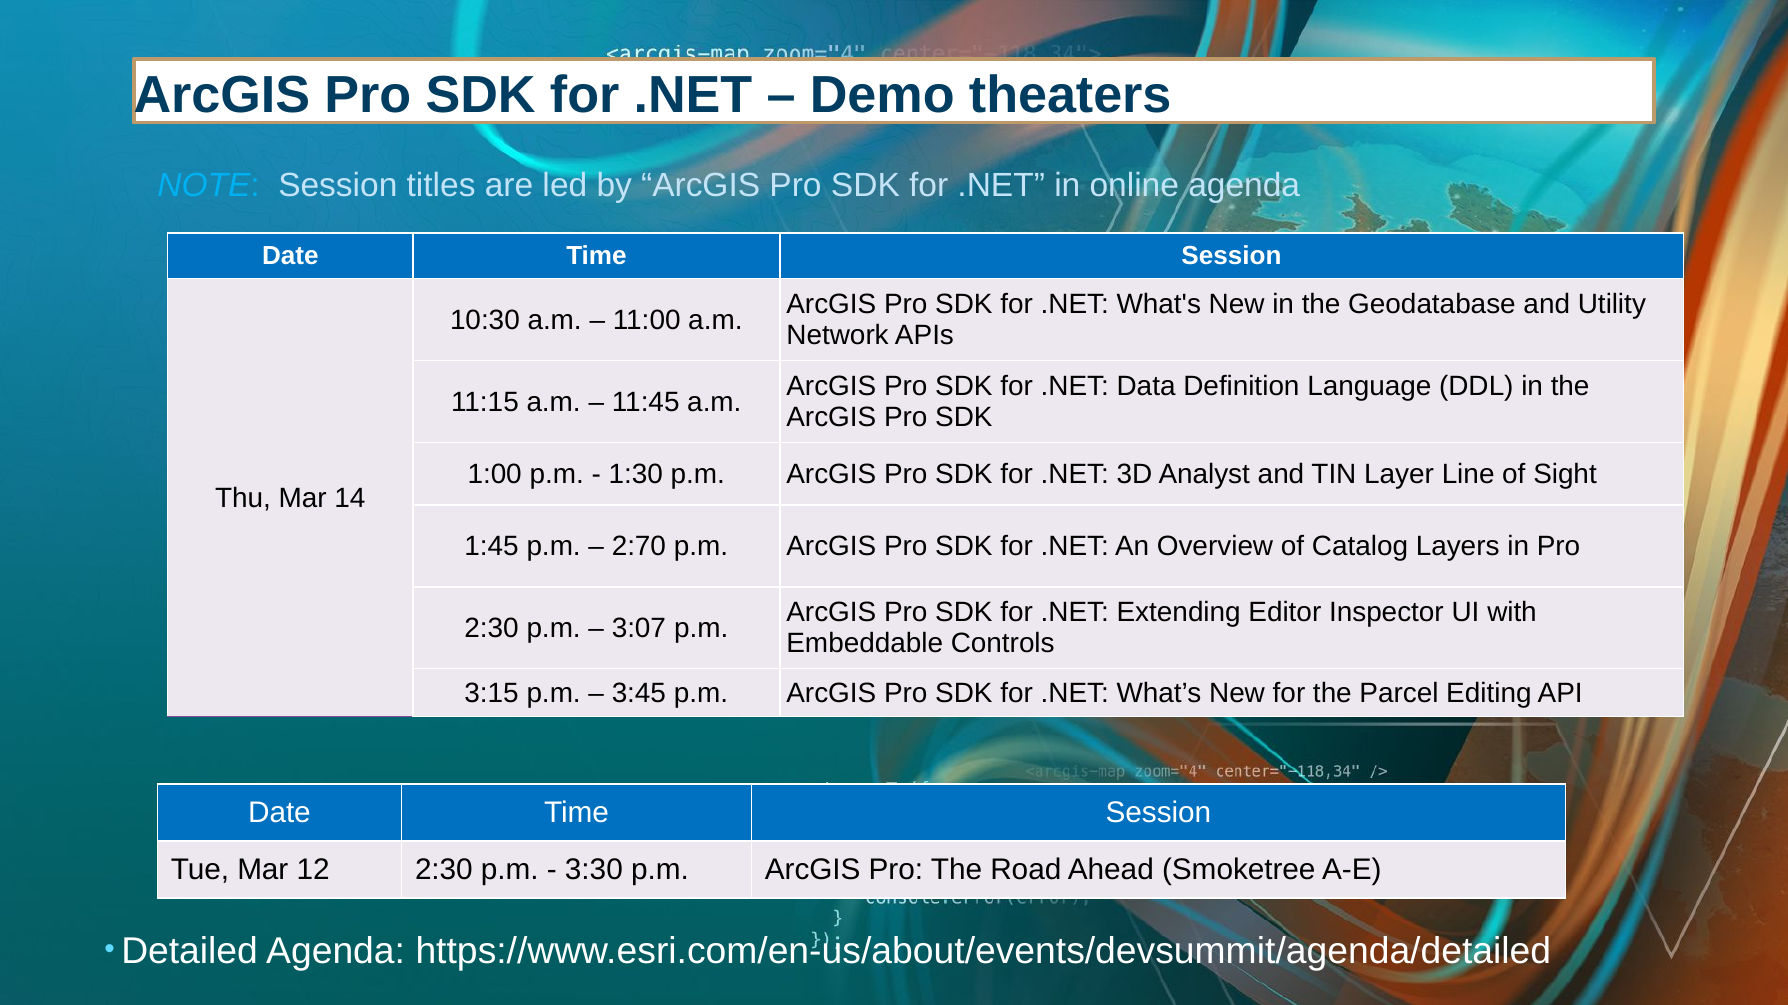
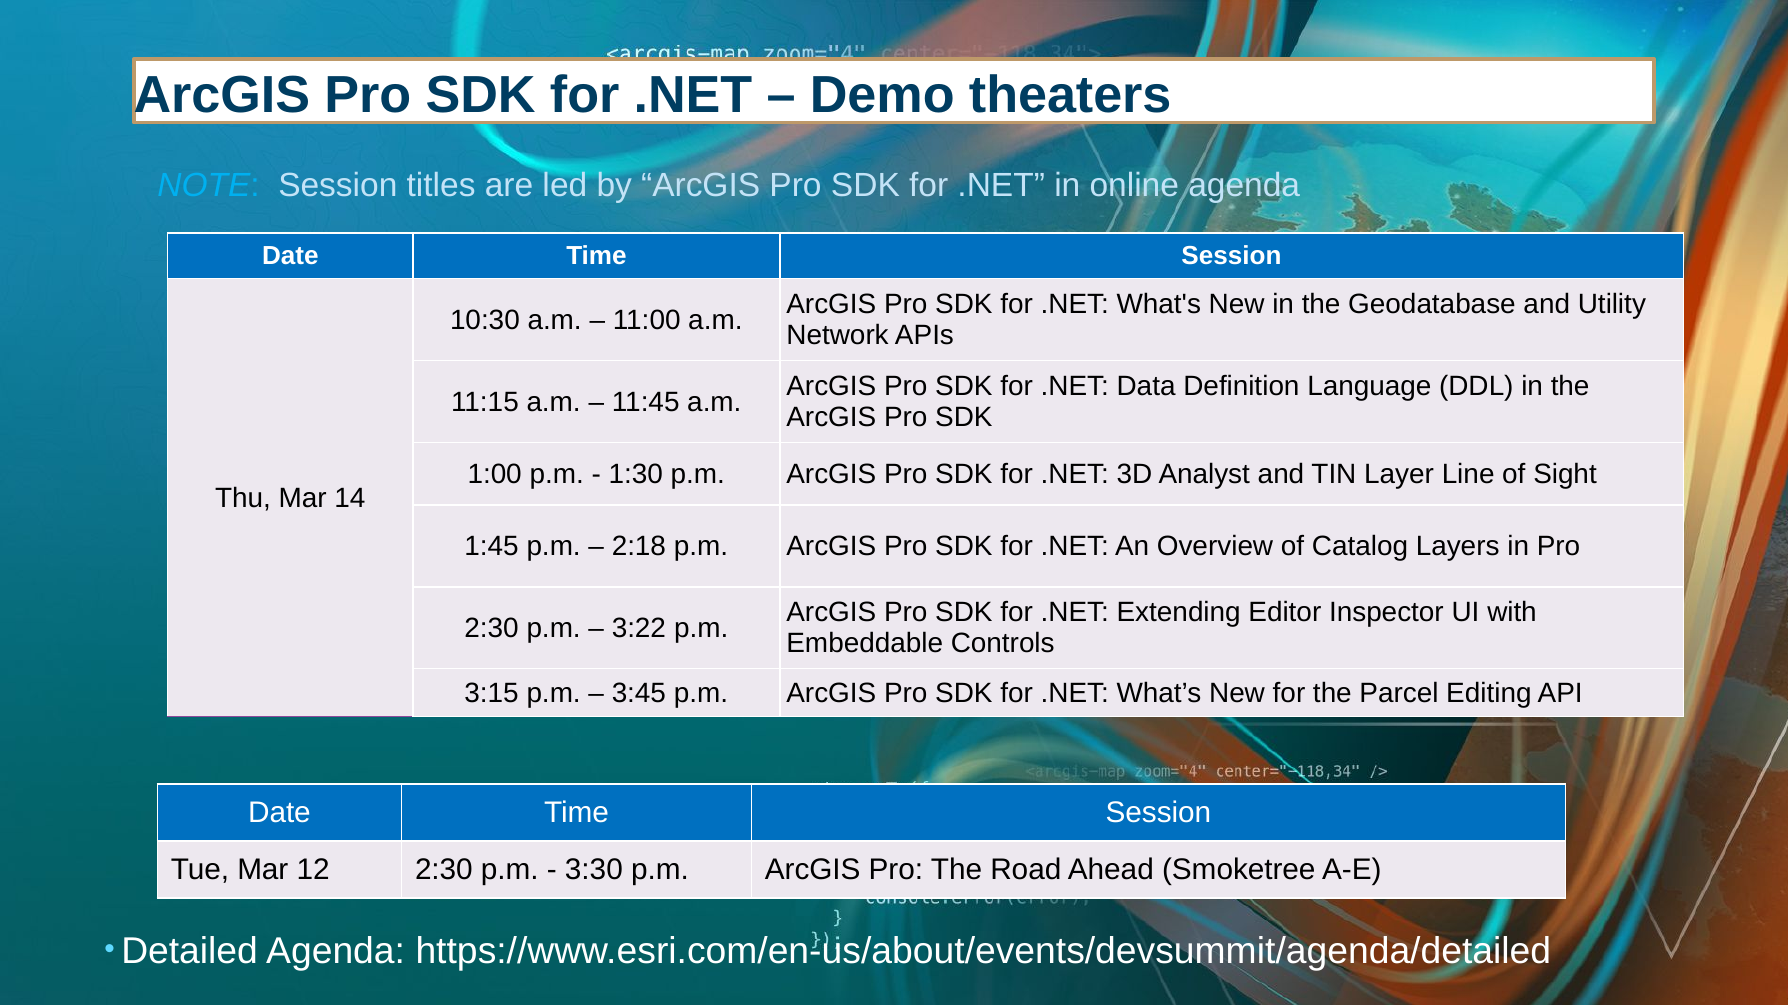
2:70: 2:70 -> 2:18 (639, 547)
3:07: 3:07 -> 3:22 (639, 629)
